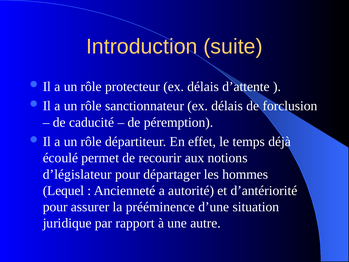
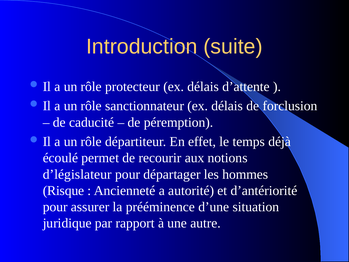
Lequel: Lequel -> Risque (63, 190)
